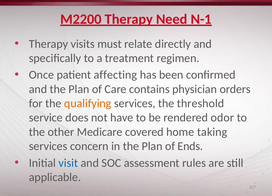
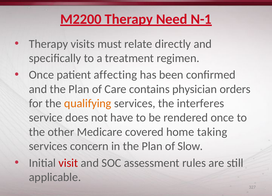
threshold: threshold -> interferes (201, 103)
rendered odor: odor -> once (222, 118)
Ends: Ends -> Slow (190, 146)
visit colour: blue -> red (68, 163)
